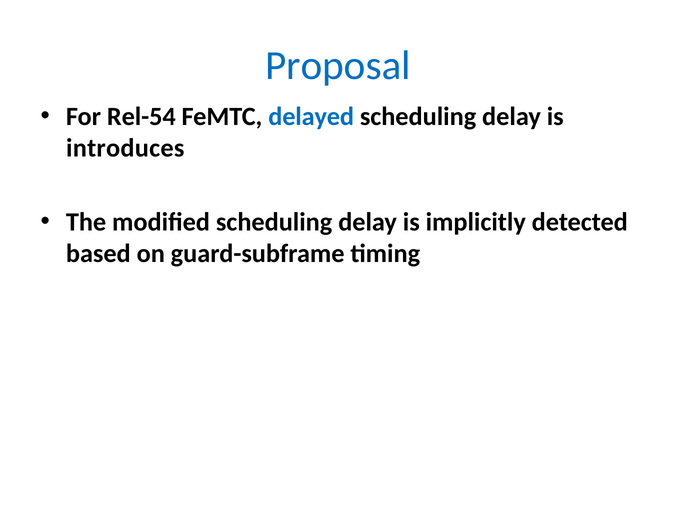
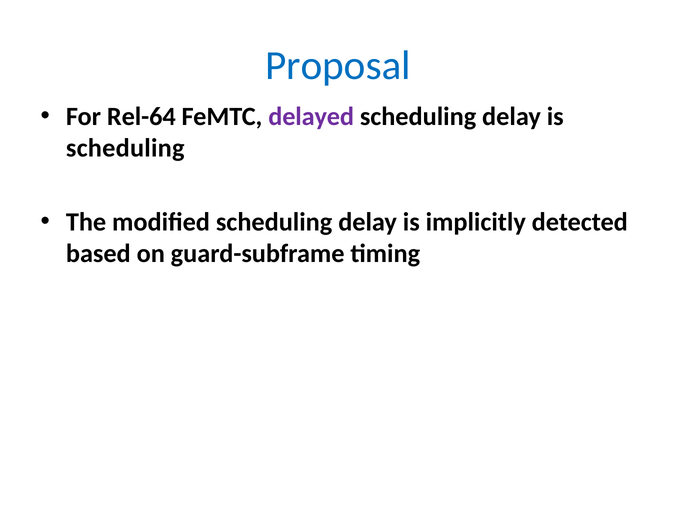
Rel-54: Rel-54 -> Rel-64 (141, 117)
delayed colour: blue -> purple (311, 117)
introduces: introduces -> scheduling (125, 148)
